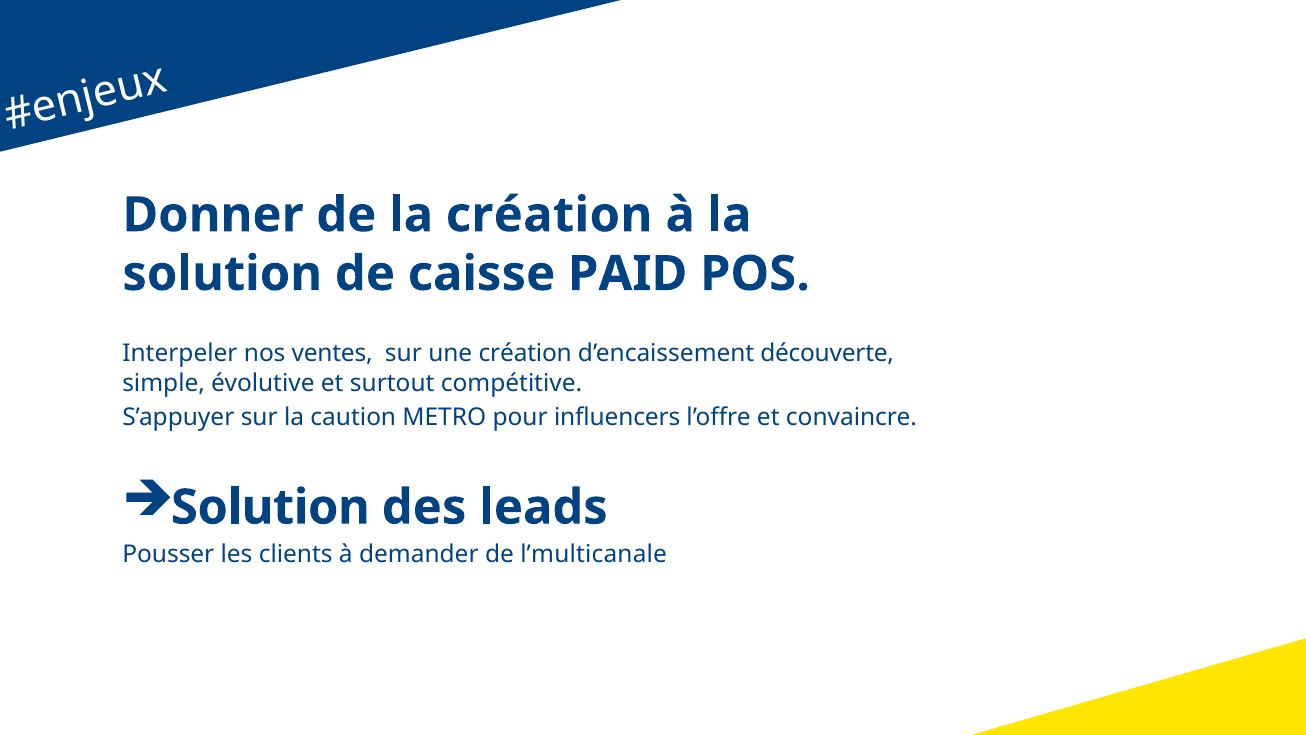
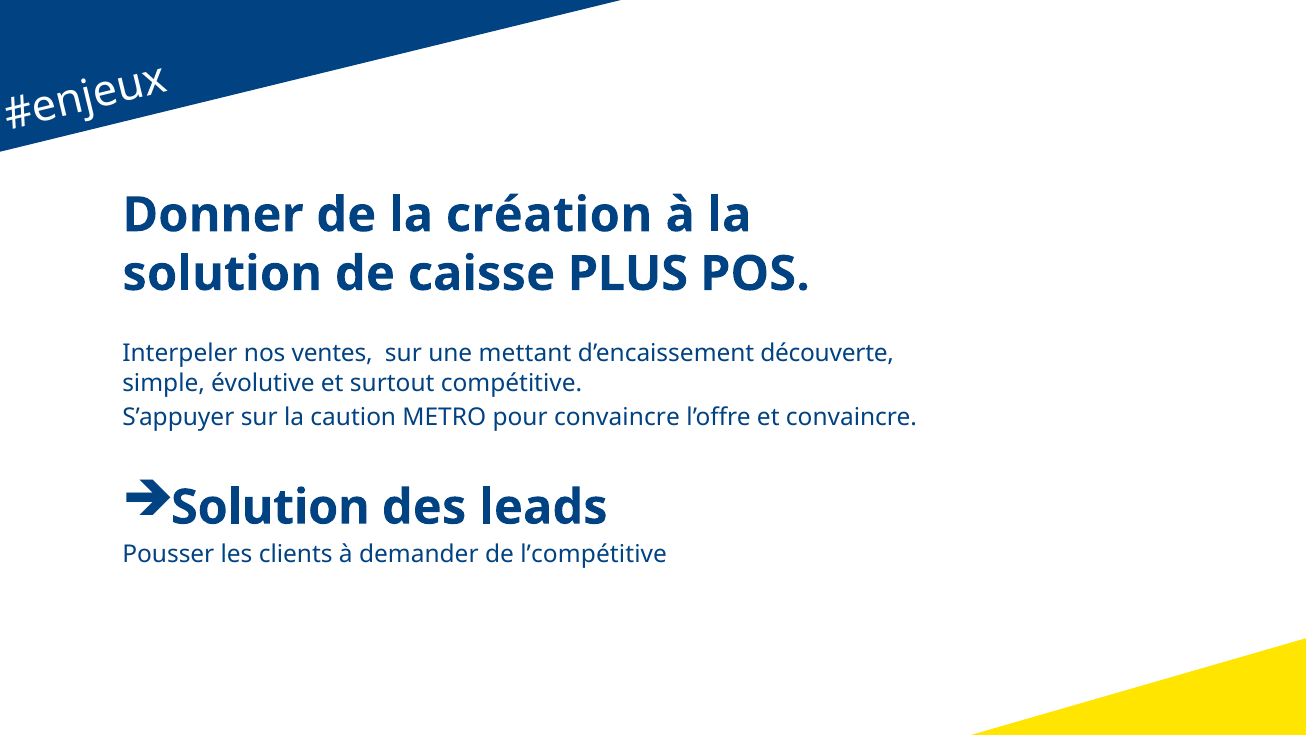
PAID: PAID -> PLUS (628, 274)
une création: création -> mettant (525, 354)
pour influencers: influencers -> convaincre (617, 417)
l’multicanale: l’multicanale -> l’compétitive (594, 554)
